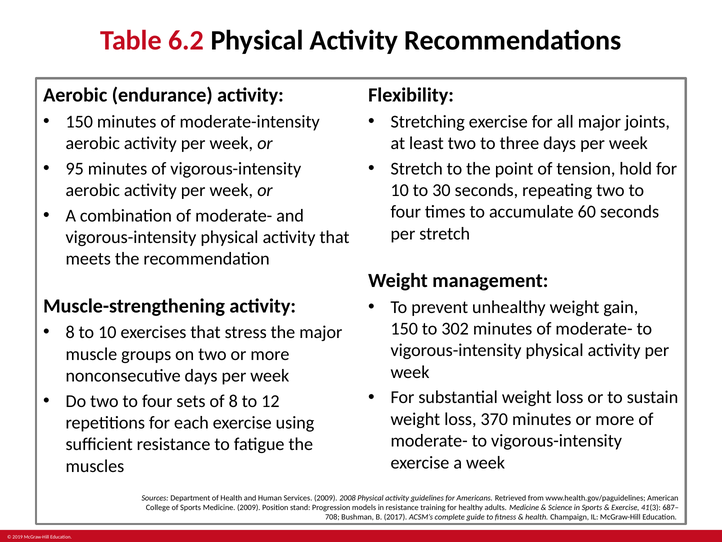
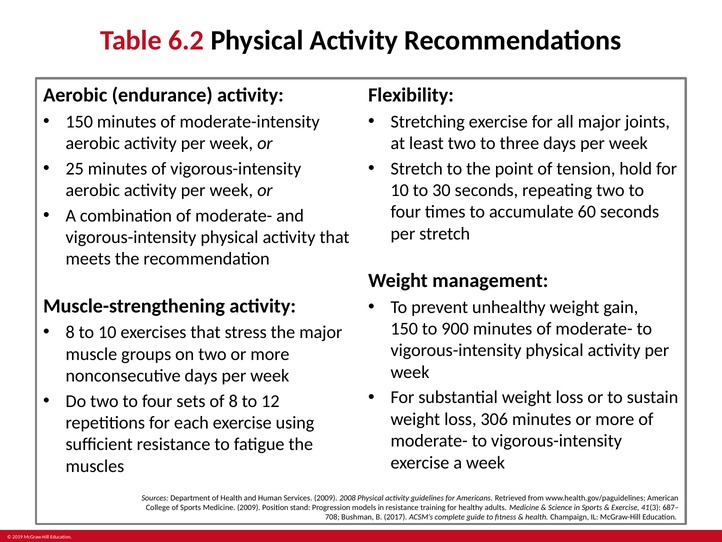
95: 95 -> 25 (75, 168)
302: 302 -> 900 (455, 329)
370: 370 -> 306 (494, 419)
